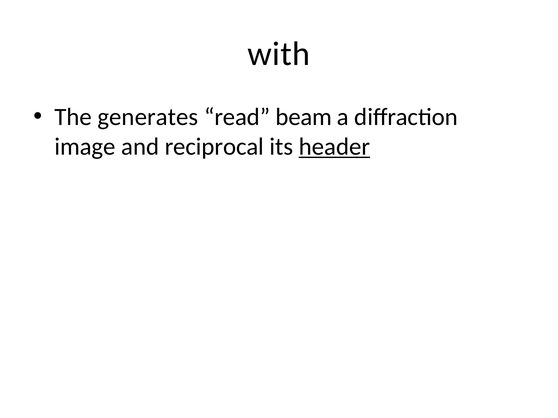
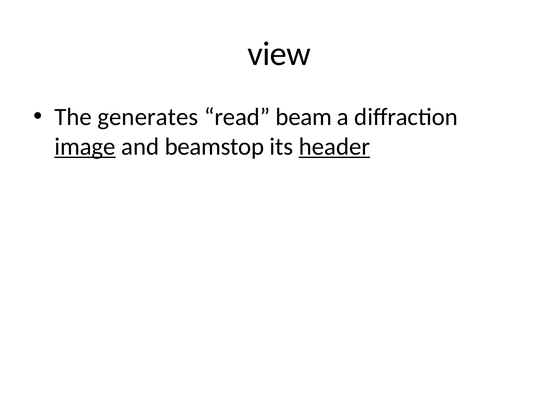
with: with -> view (279, 54)
image underline: none -> present (85, 147)
reciprocal: reciprocal -> beamstop (214, 147)
